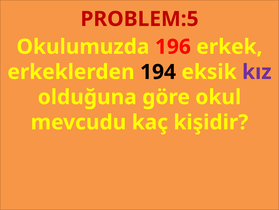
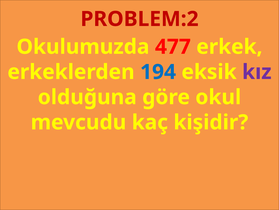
PROBLEM:5: PROBLEM:5 -> PROBLEM:2 (140, 19)
196: 196 -> 477 (173, 47)
194 colour: black -> blue (158, 72)
